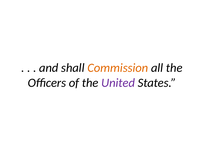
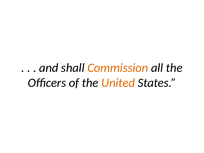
United colour: purple -> orange (118, 83)
